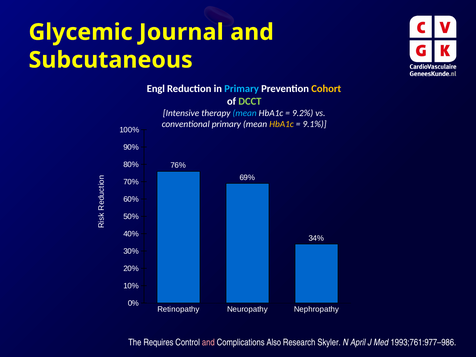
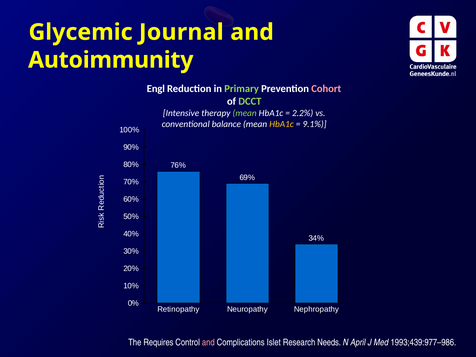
Subcutaneous: Subcutaneous -> Autoimmunity (111, 60)
Primary colour: light blue -> light green (242, 89)
Cohort colour: yellow -> pink (326, 89)
mean colour: light blue -> light green (245, 113)
9.2%: 9.2% -> 2.2% (303, 113)
conventional primary: primary -> balance (226, 124)
Also: Also -> Islet (274, 343)
Skyler: Skyler -> Needs (329, 343)
1993;761:977–986: 1993;761:977–986 -> 1993;439:977–986 (423, 343)
